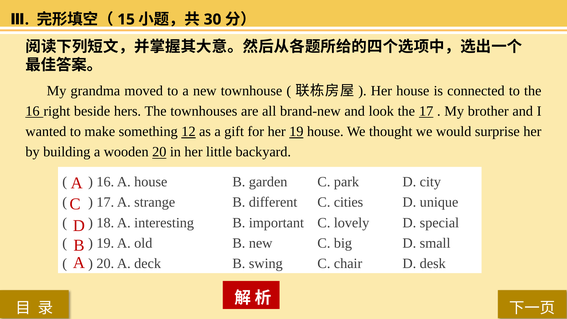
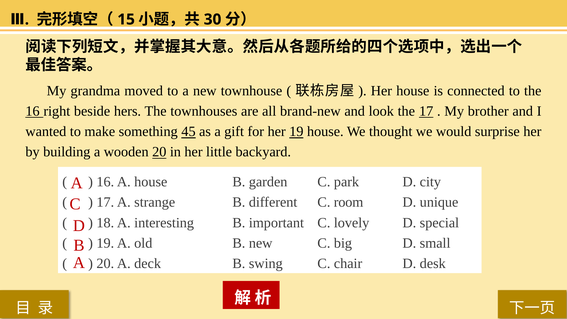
12: 12 -> 45 (189, 132)
cities: cities -> room (349, 202)
